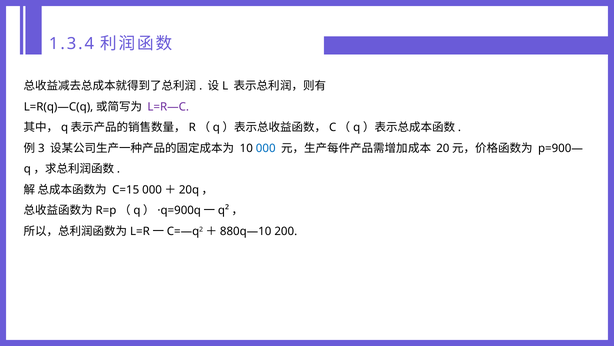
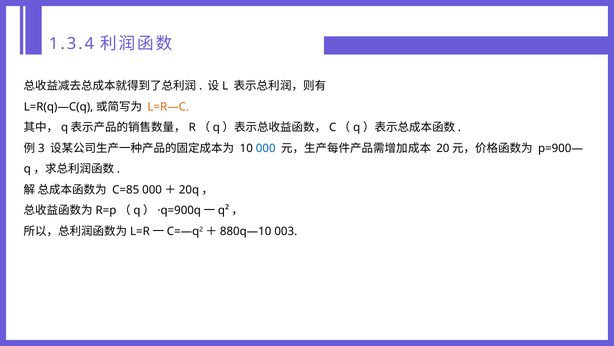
L=R—C colour: purple -> orange (168, 107)
C=15: C=15 -> C=85 (126, 190)
200: 200 -> 003 (286, 231)
